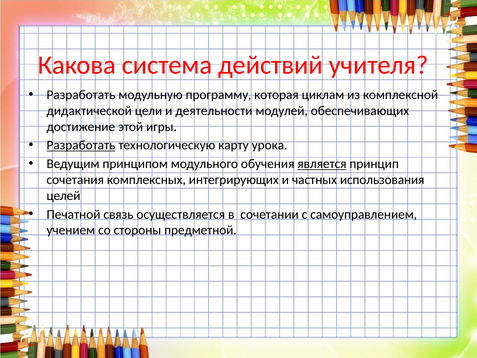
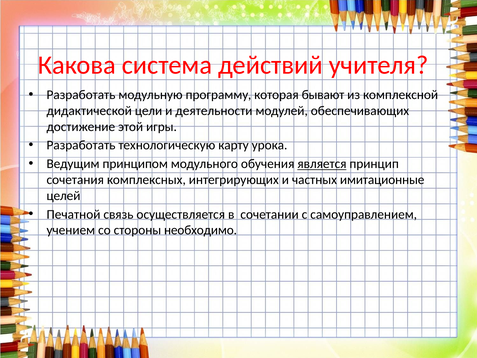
циклам: циклам -> бывают (323, 95)
Разработать underline: present -> none (81, 145)
использования: использования -> имитационные (382, 180)
предметной: предметной -> необходимо (200, 230)
